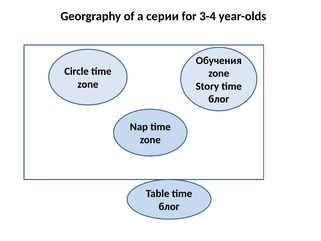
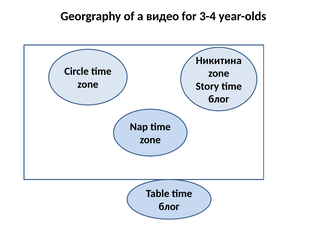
серии: серии -> видео (163, 16)
Обучения: Обучения -> Никитина (219, 60)
